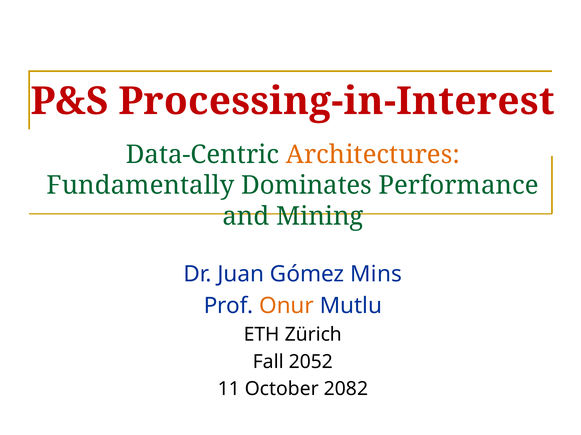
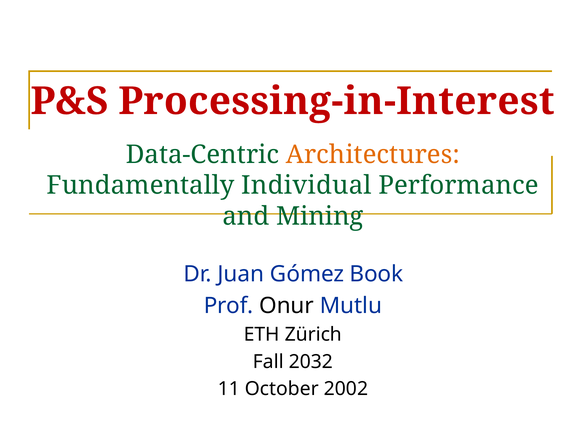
Dominates: Dominates -> Individual (306, 186)
Mins: Mins -> Book (376, 275)
Onur colour: orange -> black (286, 306)
2052: 2052 -> 2032 (311, 362)
2082: 2082 -> 2002 (346, 389)
